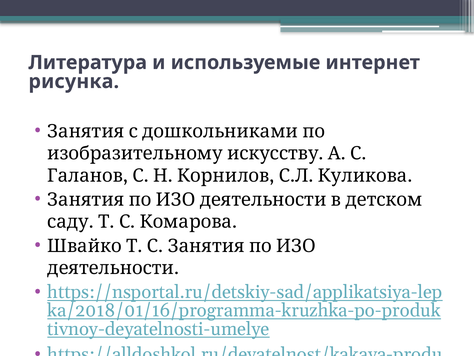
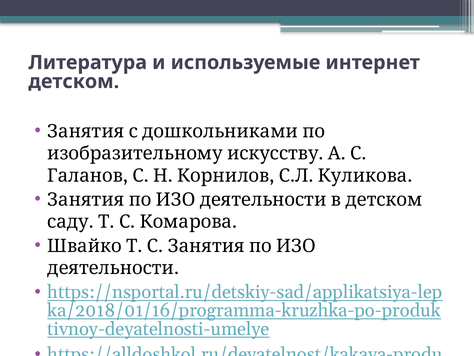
рисунка: рисунка -> детском (74, 81)
